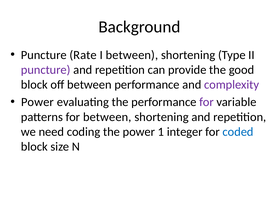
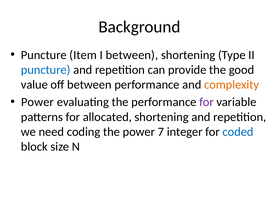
Rate: Rate -> Item (83, 55)
puncture colour: purple -> blue (46, 70)
block: block -> value (34, 85)
complexity colour: purple -> orange (232, 85)
for between: between -> allocated (107, 117)
1: 1 -> 7 (161, 132)
